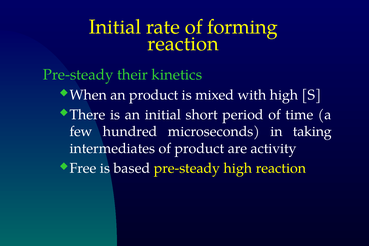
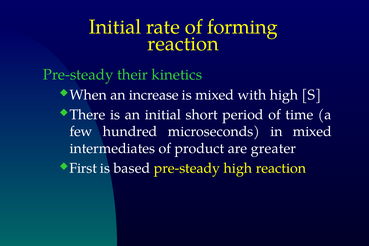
an product: product -> increase (154, 95)
in taking: taking -> mixed (312, 132)
activity: activity -> greater (273, 149)
Free: Free -> First (83, 168)
